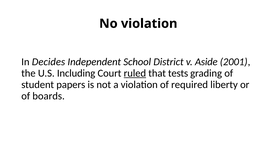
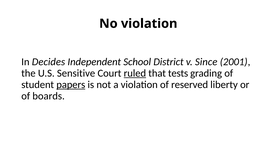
Aside: Aside -> Since (206, 62)
Including: Including -> Sensitive (76, 73)
papers underline: none -> present (71, 84)
required: required -> reserved (190, 84)
